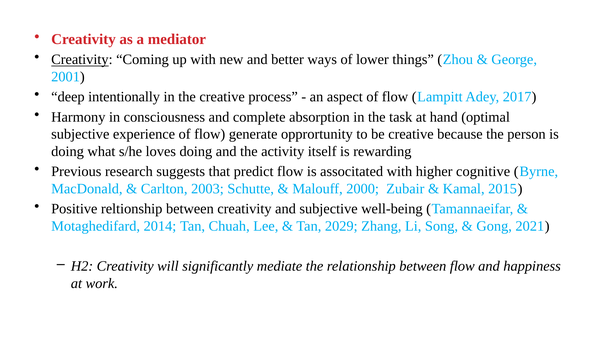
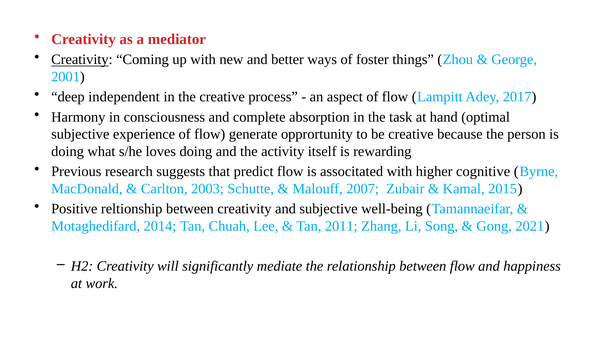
lower: lower -> foster (372, 60)
intentionally: intentionally -> independent (124, 97)
2000: 2000 -> 2007 (363, 189)
2029: 2029 -> 2011 (341, 226)
